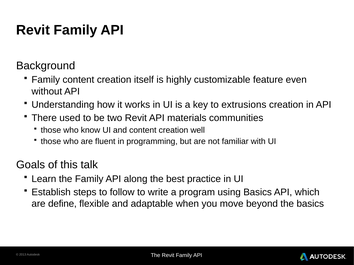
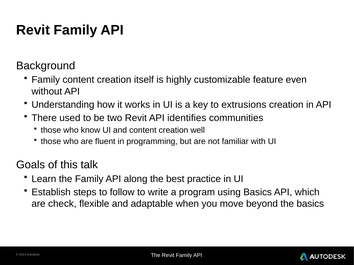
materials: materials -> identifies (187, 118)
define: define -> check (62, 204)
